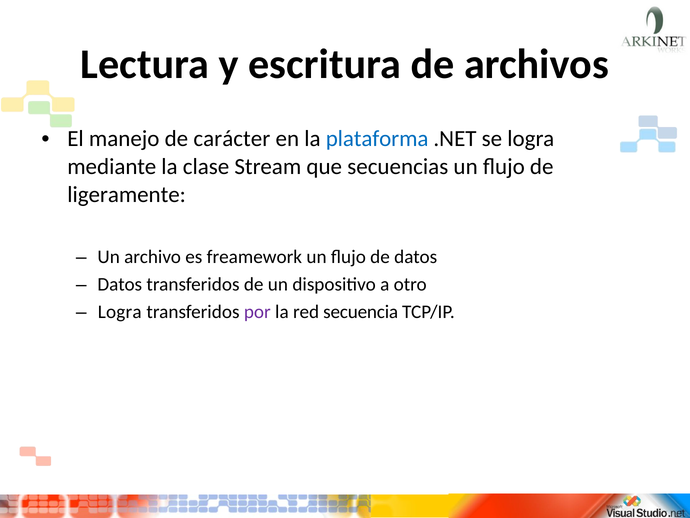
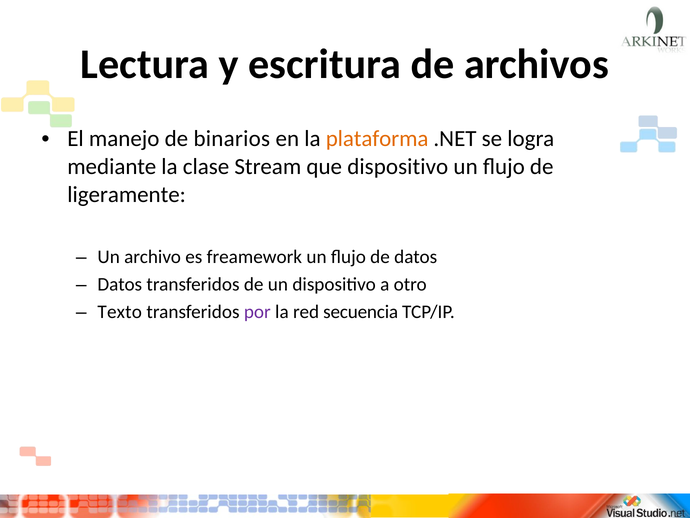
carácter: carácter -> binarios (232, 138)
plataforma colour: blue -> orange (377, 138)
que secuencias: secuencias -> dispositivo (398, 167)
Logra: Logra -> Texto (120, 311)
